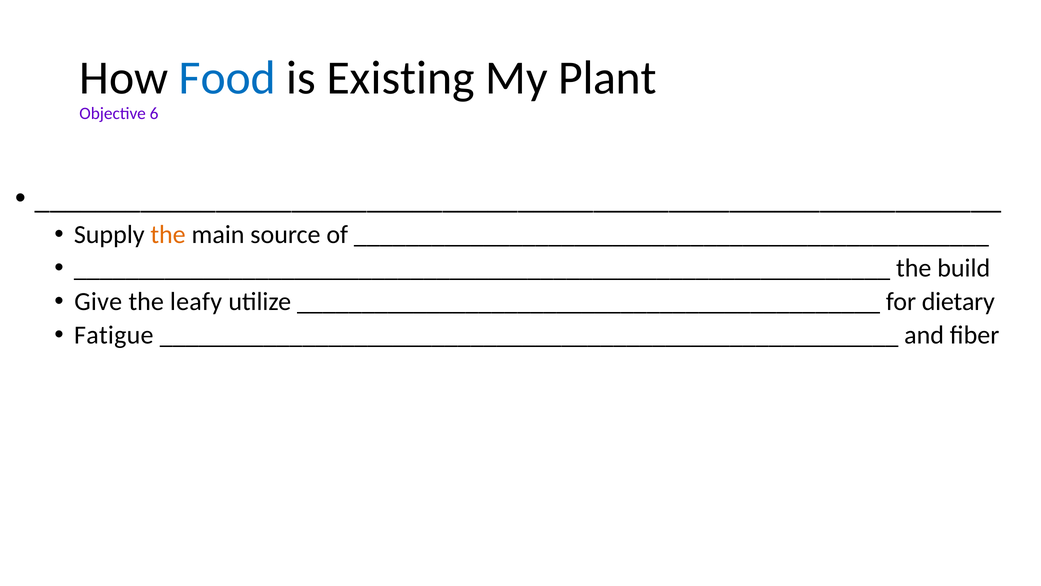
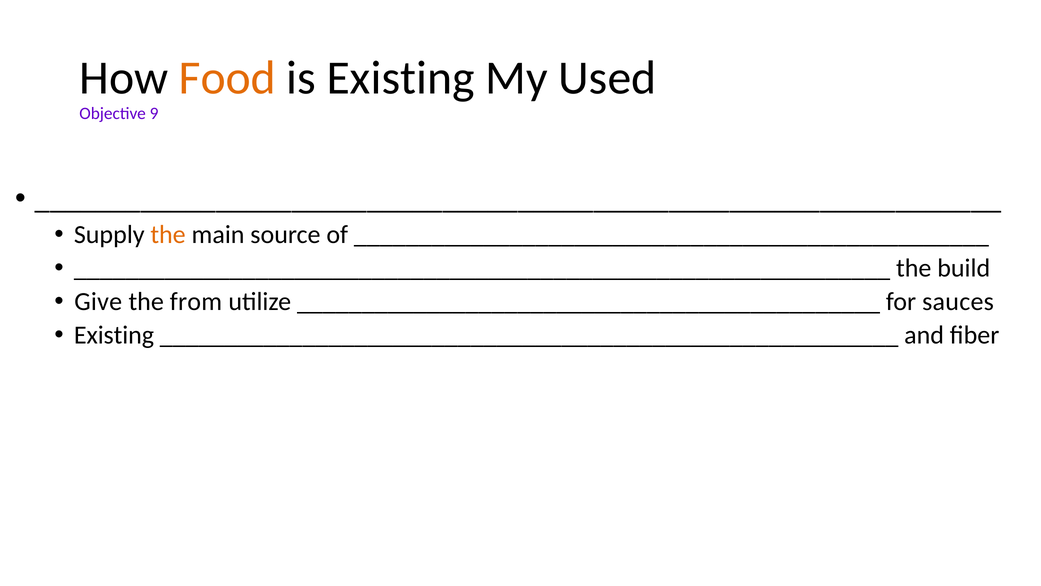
Food colour: blue -> orange (227, 78)
Plant: Plant -> Used (607, 78)
6: 6 -> 9 (154, 113)
leafy: leafy -> from (196, 302)
dietary: dietary -> sauces (958, 302)
Fatigue: Fatigue -> Existing (114, 335)
